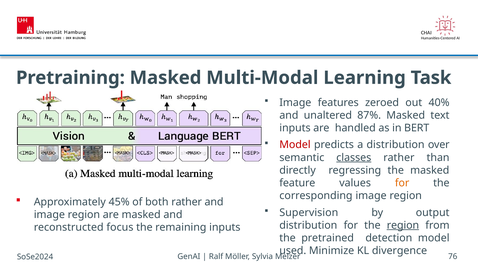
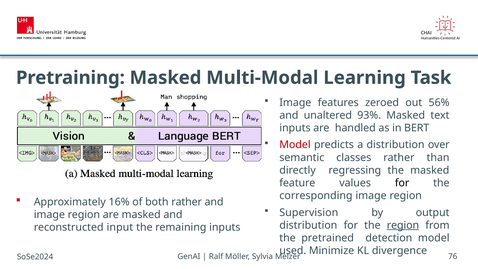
40%: 40% -> 56% (439, 103)
87%: 87% -> 93% (369, 115)
classes underline: present -> none (354, 157)
for colour: orange -> black (402, 183)
45%: 45% -> 16% (119, 202)
focus: focus -> input (120, 227)
